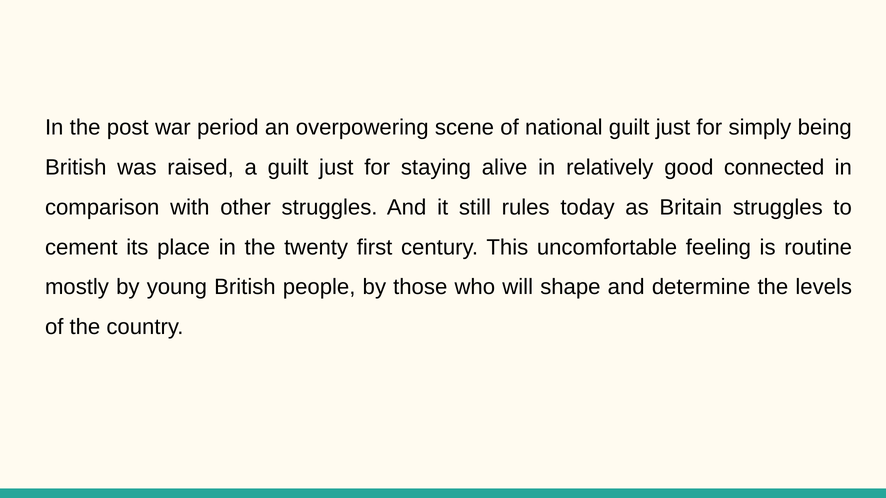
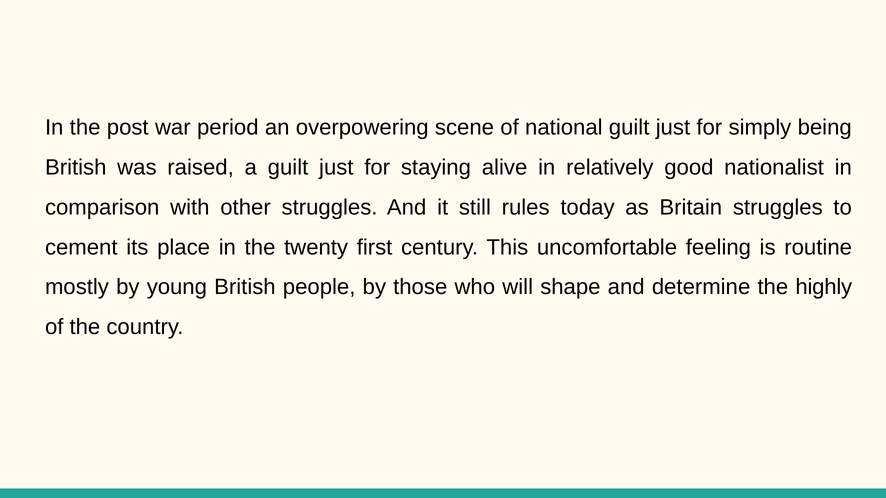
connected: connected -> nationalist (774, 168)
levels: levels -> highly (824, 287)
